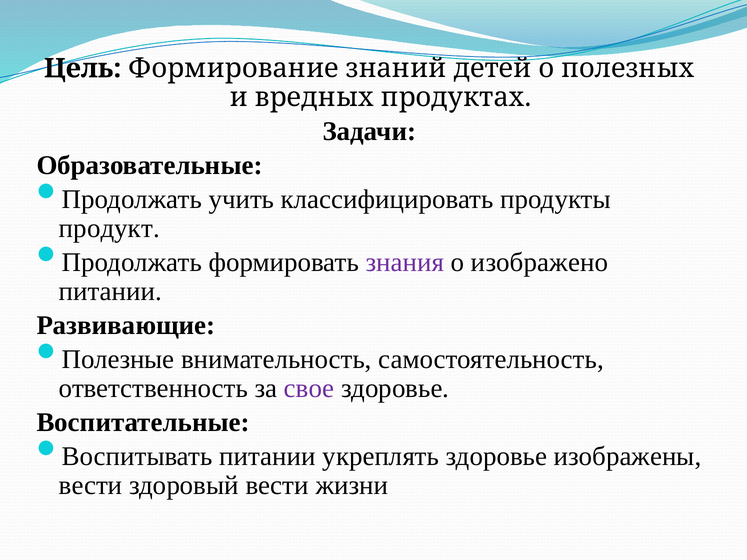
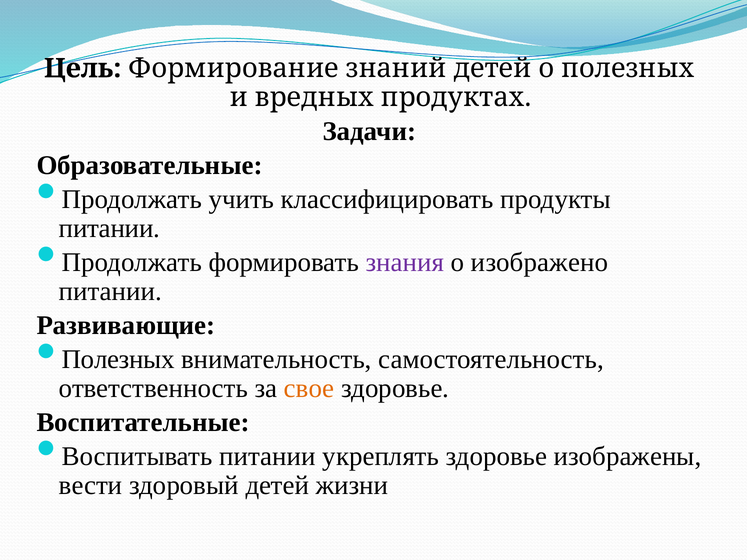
продукт: продукт -> питании (110, 228)
Полезные: Полезные -> Полезных (118, 359)
свое colour: purple -> orange (309, 389)
здоровый вести: вести -> детей (277, 486)
